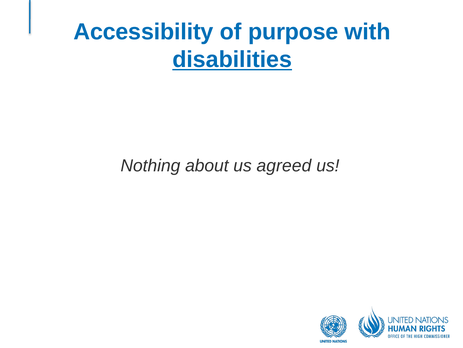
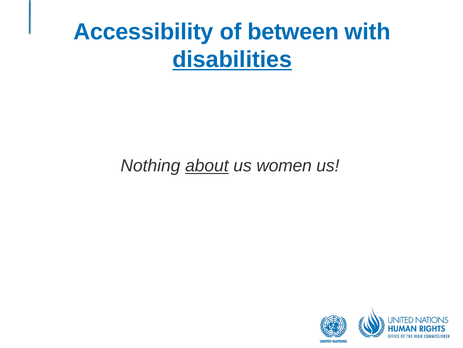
purpose: purpose -> between (293, 32)
about underline: none -> present (207, 166)
agreed: agreed -> women (284, 166)
